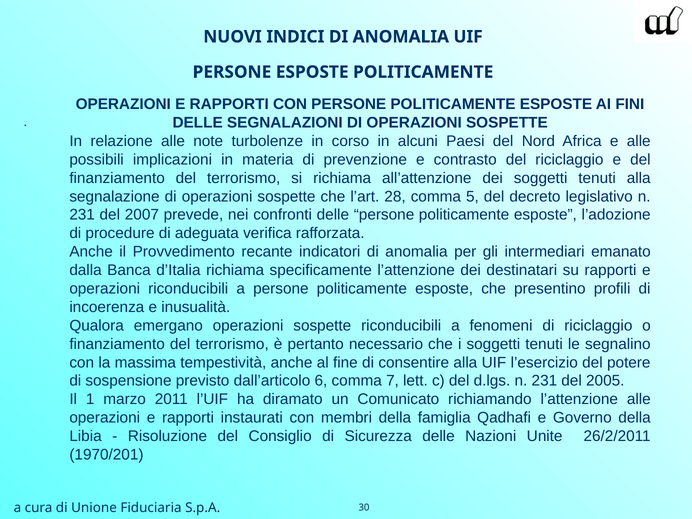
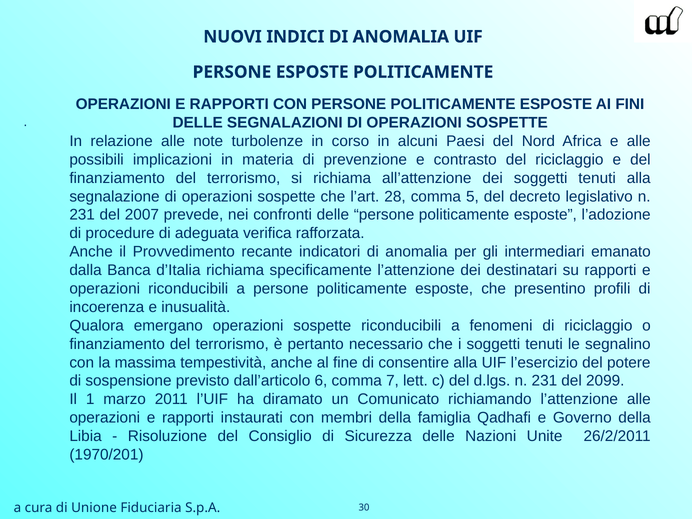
2005: 2005 -> 2099 (605, 381)
